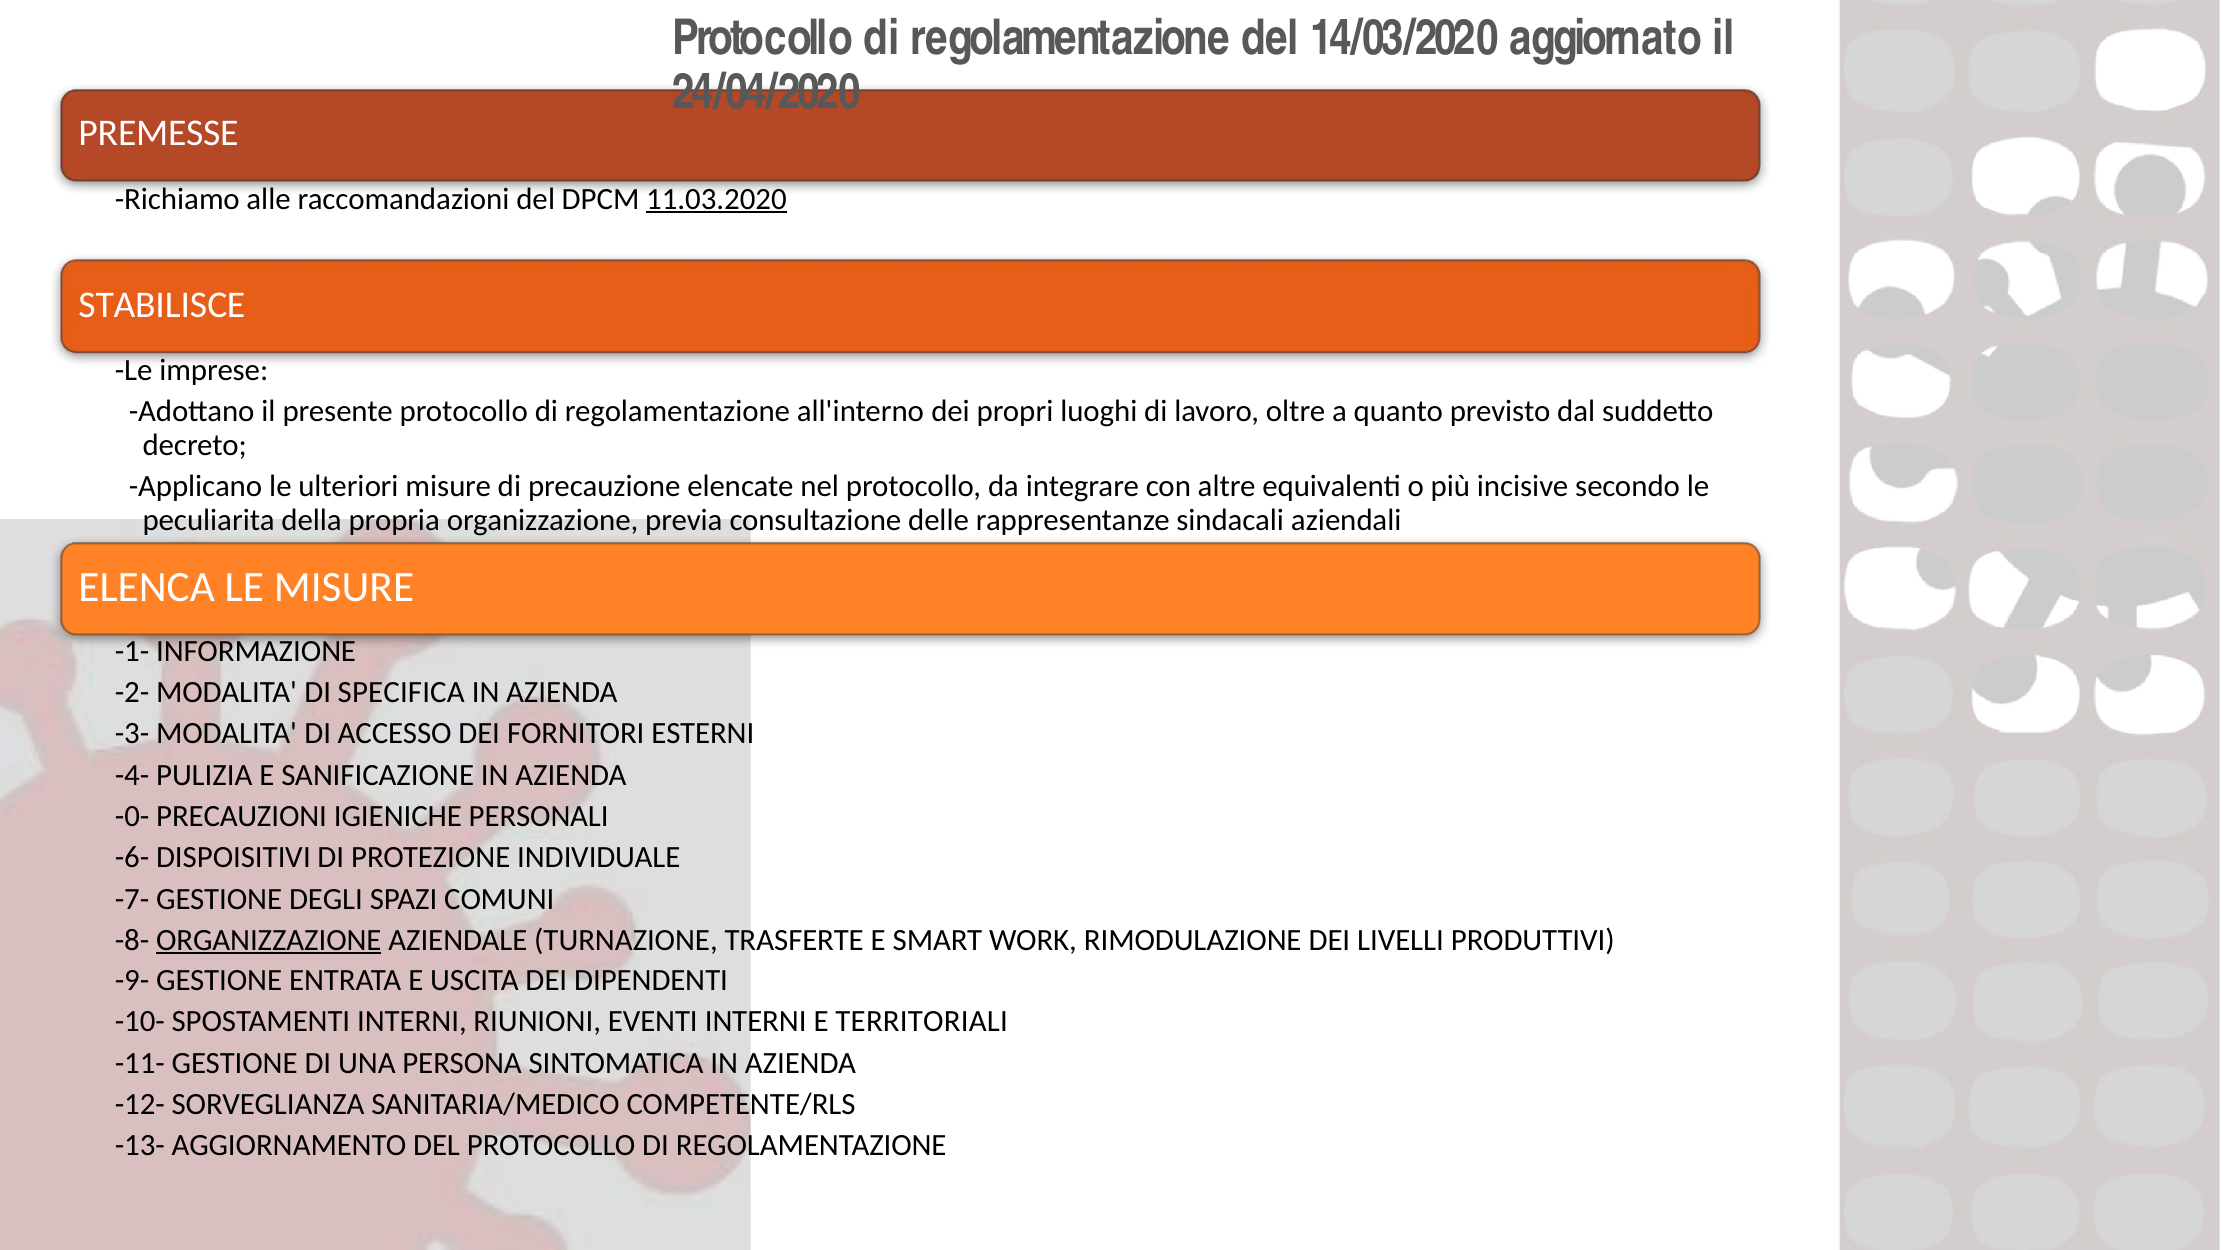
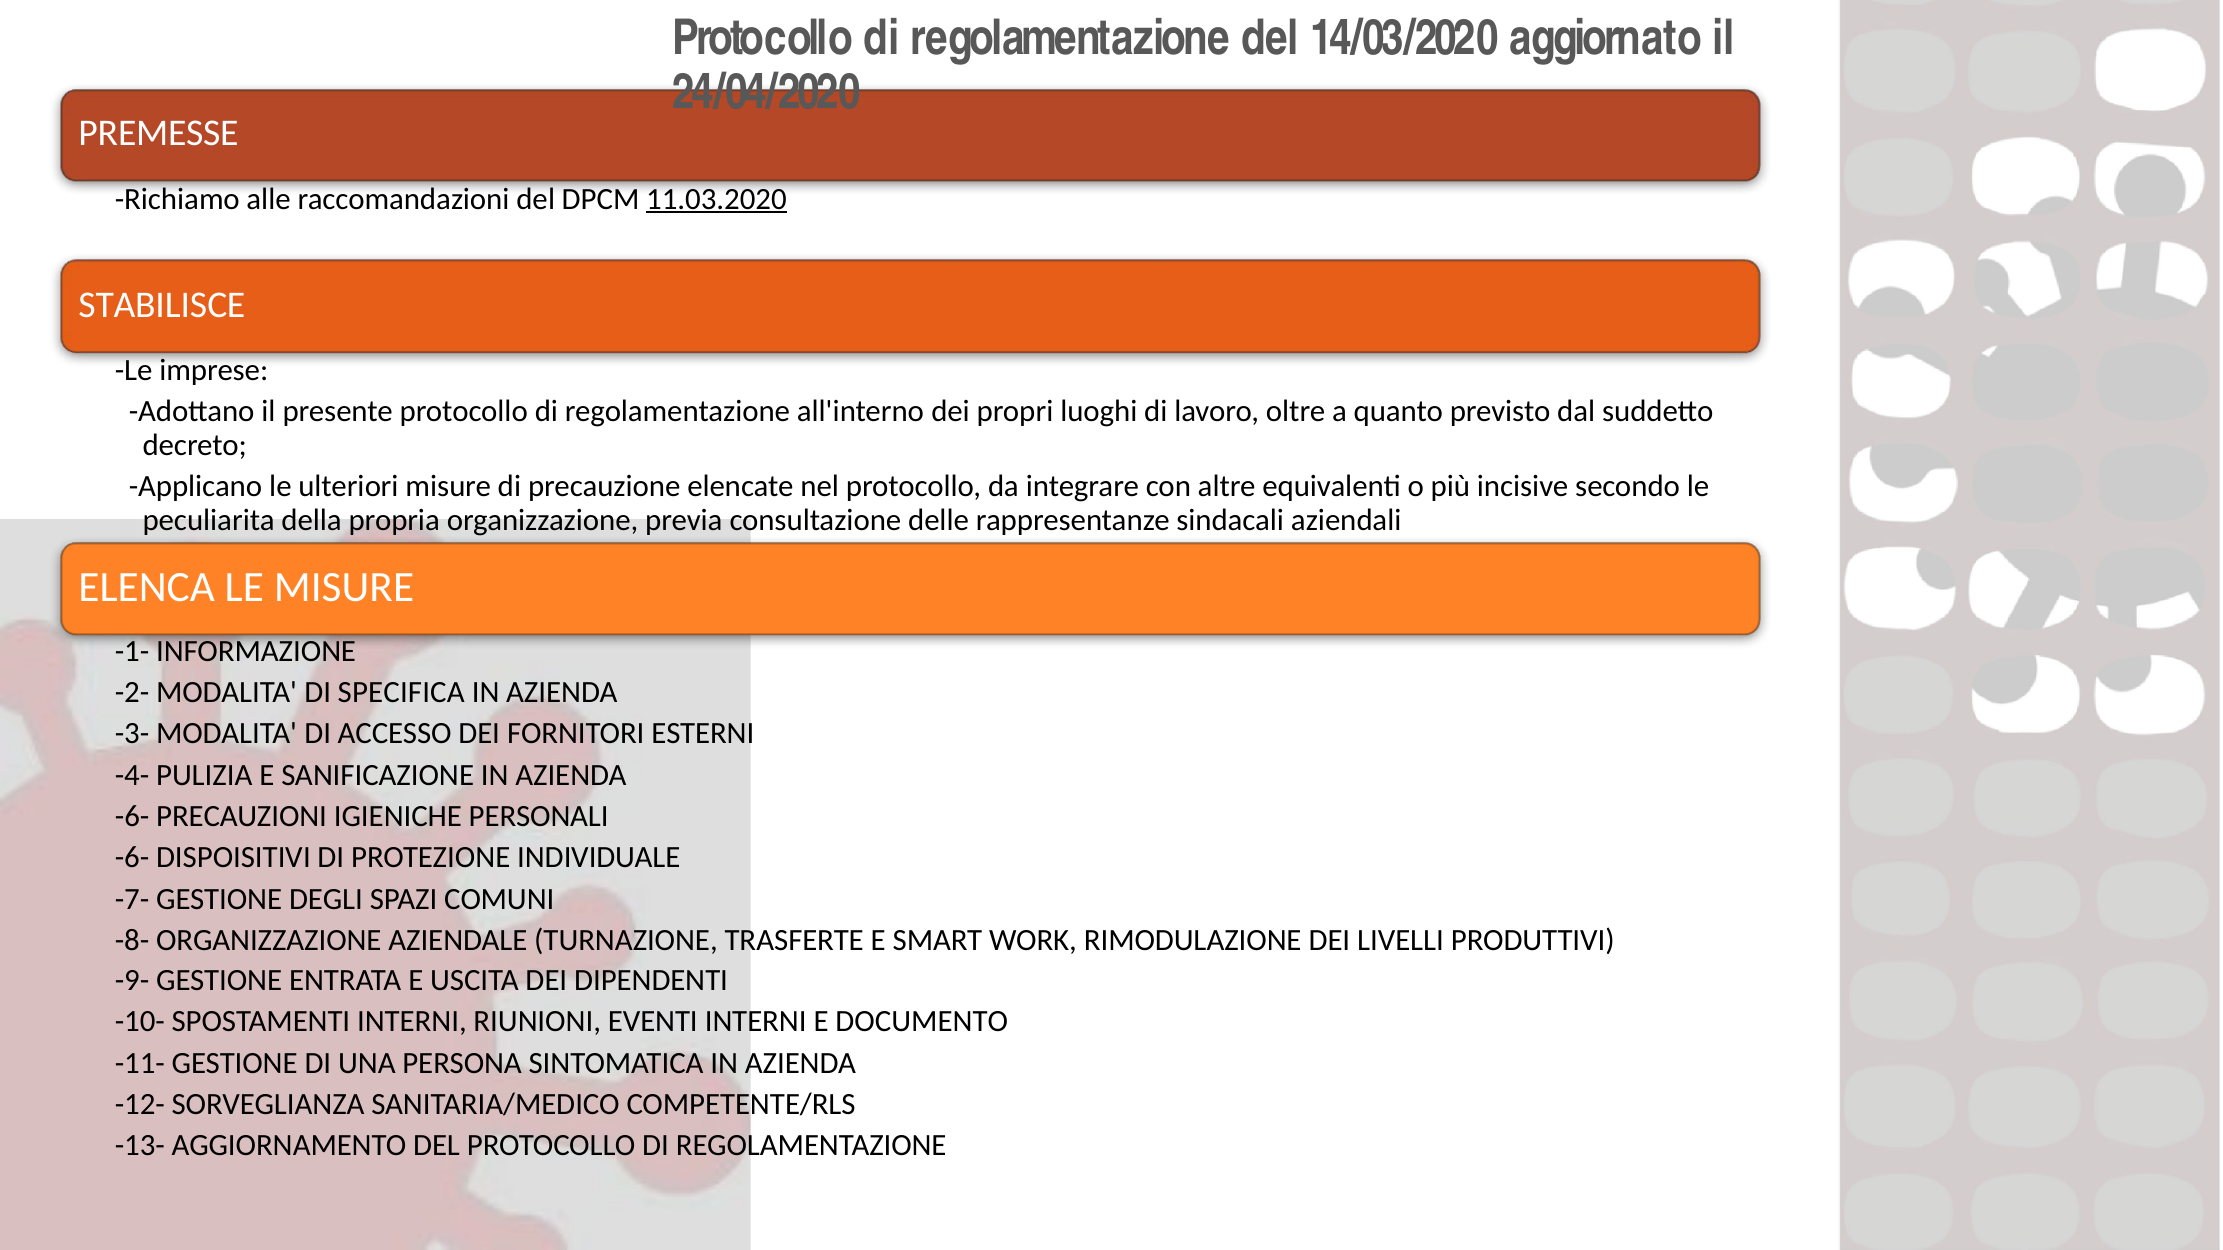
-0-: -0- -> -6- (132, 817)
ORGANIZZAZIONE underline: present -> none (269, 940)
TERRITORIALI: TERRITORIALI -> DOCUMENTO (922, 1022)
